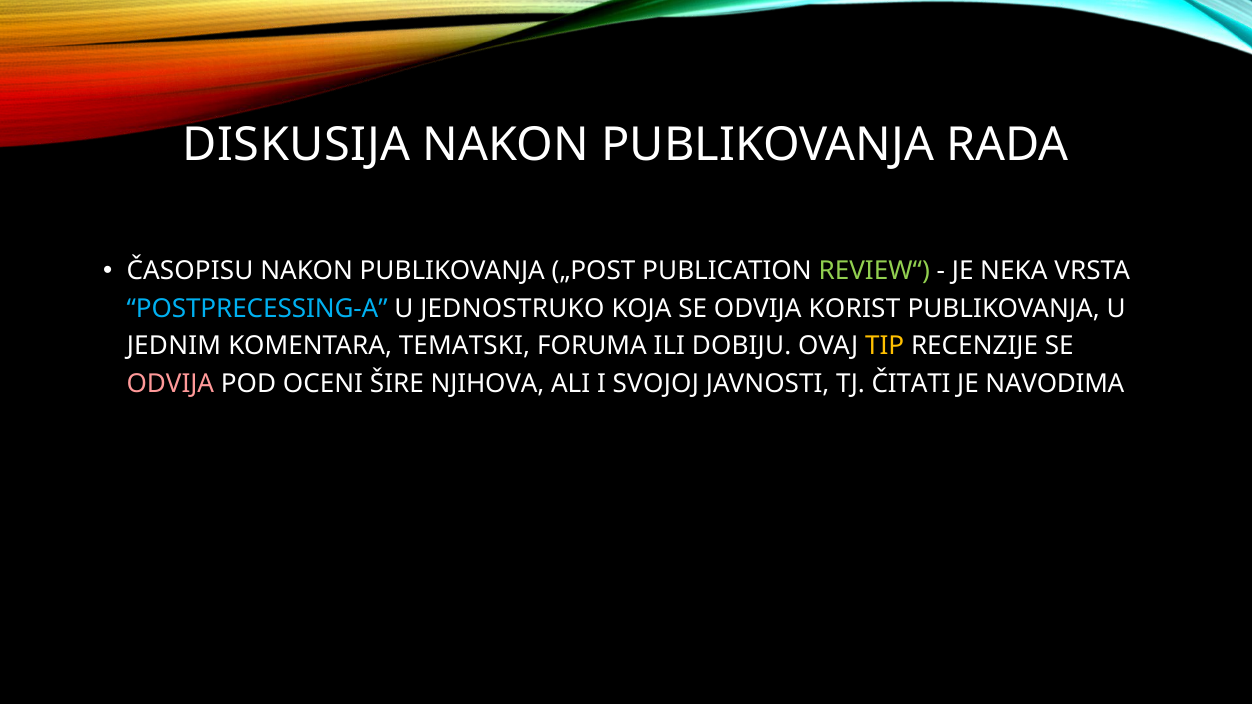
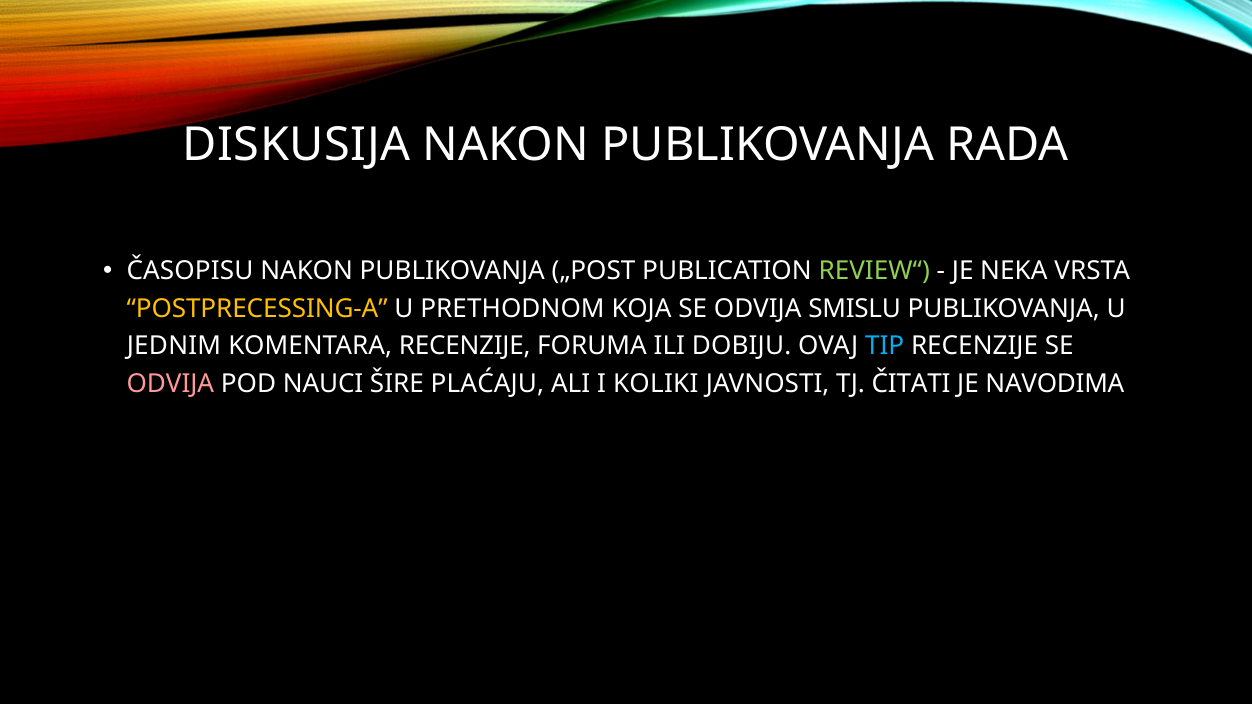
POSTPRECESSING-A colour: light blue -> yellow (257, 309)
JEDNOSTRUKO: JEDNOSTRUKO -> PRETHODNOM (512, 309)
KORIST: KORIST -> SMISLU (855, 309)
KOMENTARA TEMATSKI: TEMATSKI -> RECENZIJE (465, 347)
TIP colour: yellow -> light blue (885, 347)
OCENI: OCENI -> NAUCI (323, 384)
NJIHOVA: NJIHOVA -> PLAĆAJU (487, 384)
SVOJOJ: SVOJOJ -> KOLIKI (656, 384)
